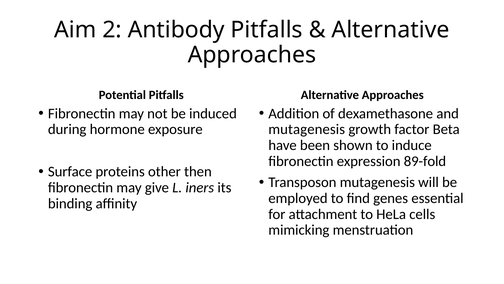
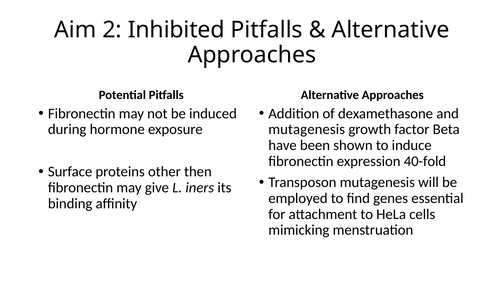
Antibody: Antibody -> Inhibited (176, 30)
89-fold: 89-fold -> 40-fold (425, 161)
